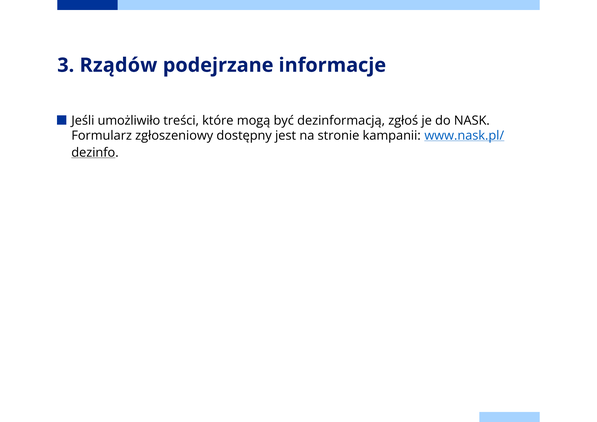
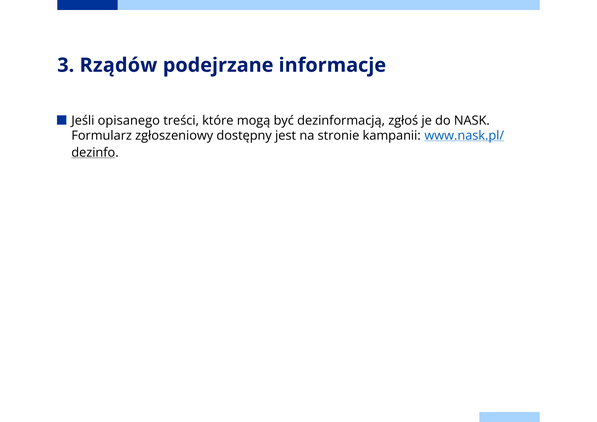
umożliwiło: umożliwiło -> opisanego (129, 121)
